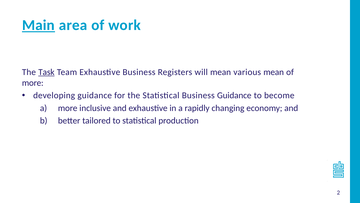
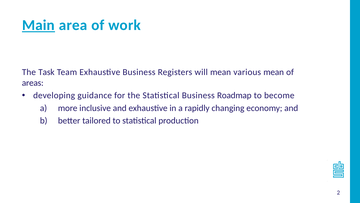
Task underline: present -> none (46, 72)
more: more -> areas (33, 83)
Business Guidance: Guidance -> Roadmap (234, 95)
